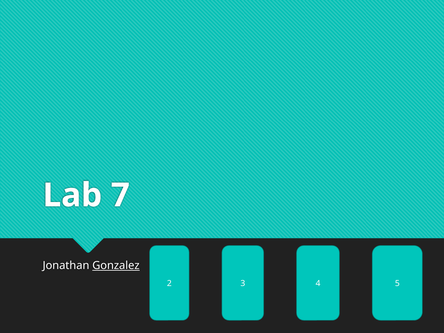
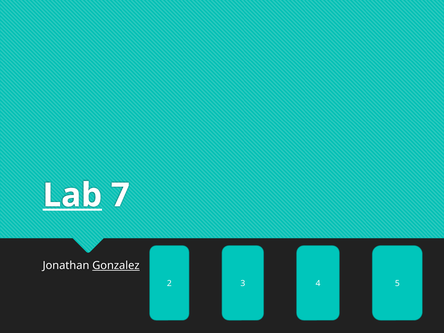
Lab underline: none -> present (72, 195)
